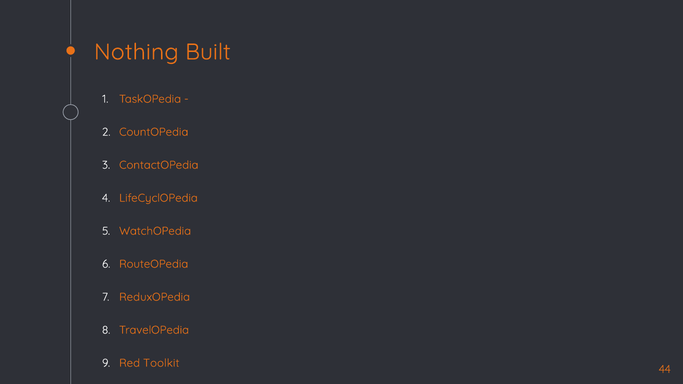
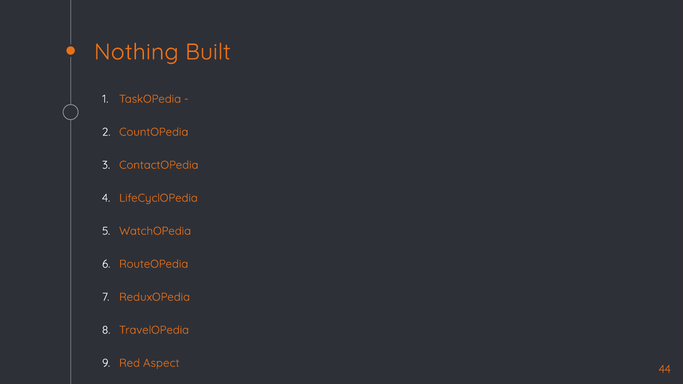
Toolkit: Toolkit -> Aspect (161, 363)
